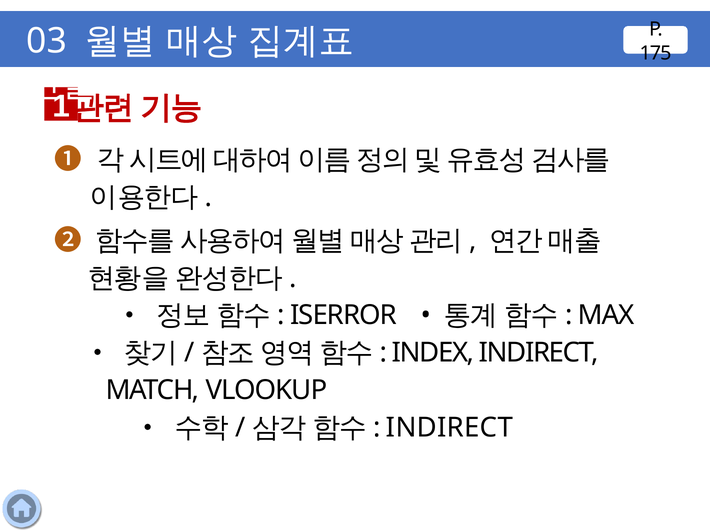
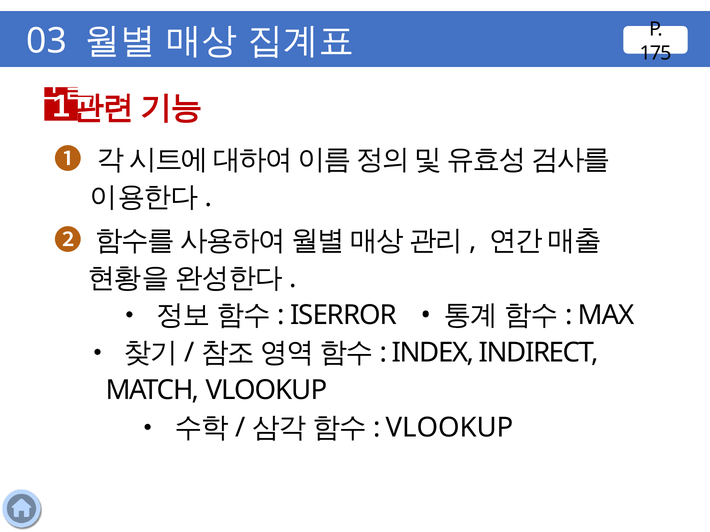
INDIRECT: INDIRECT -> VLOOKUP (450, 428)
